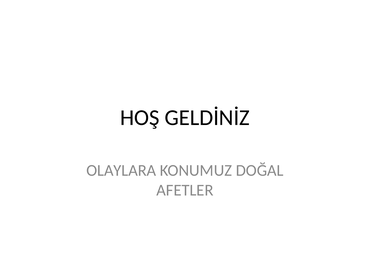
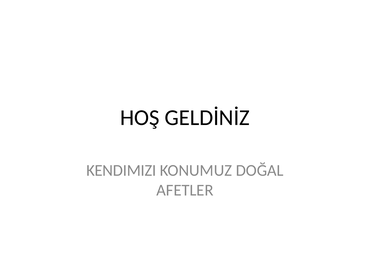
OLAYLARA: OLAYLARA -> KENDIMIZI (121, 170)
